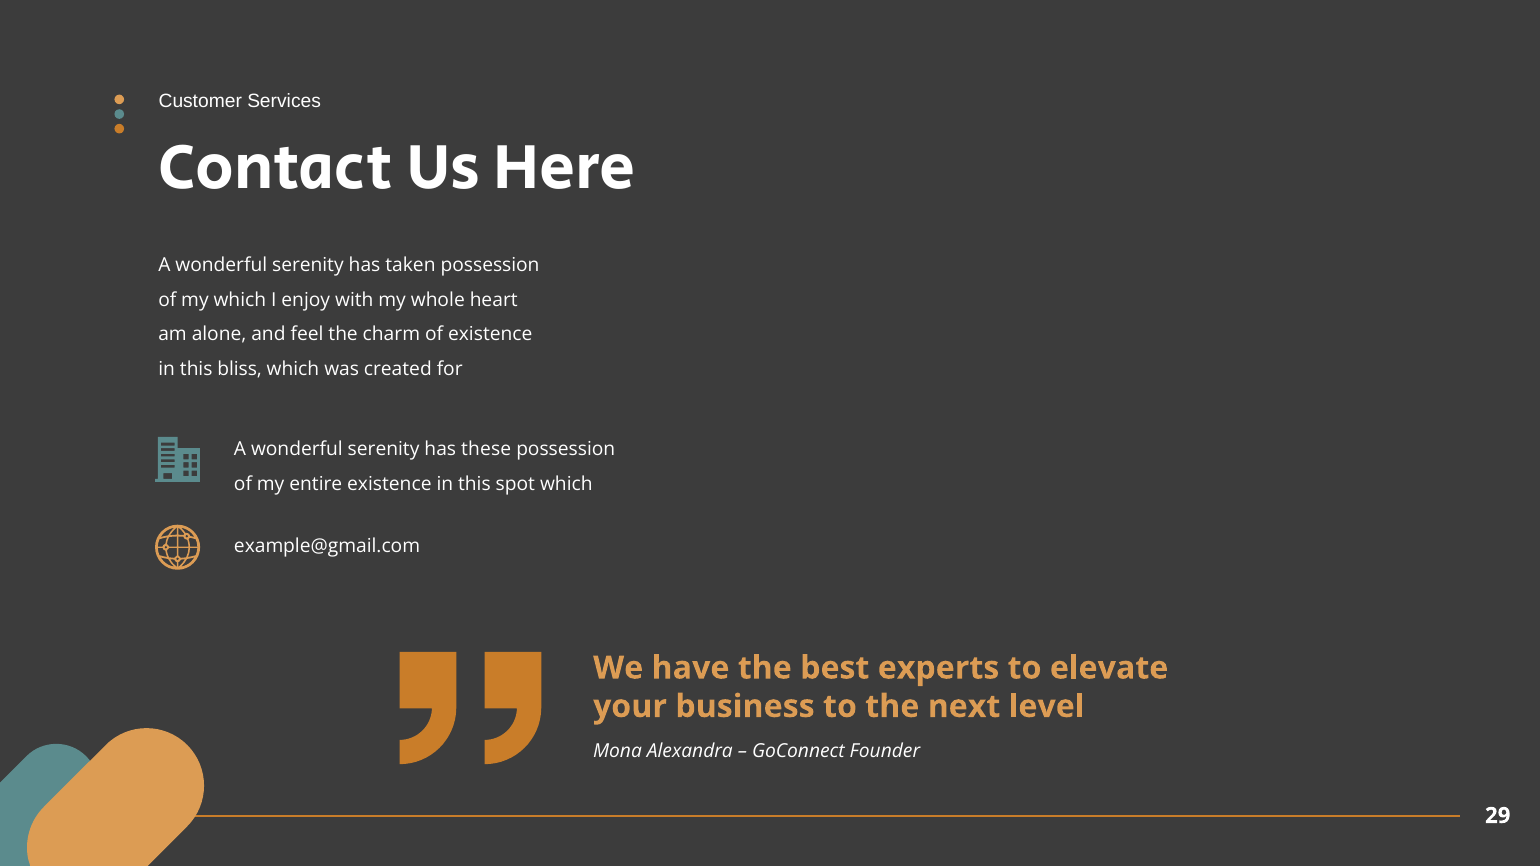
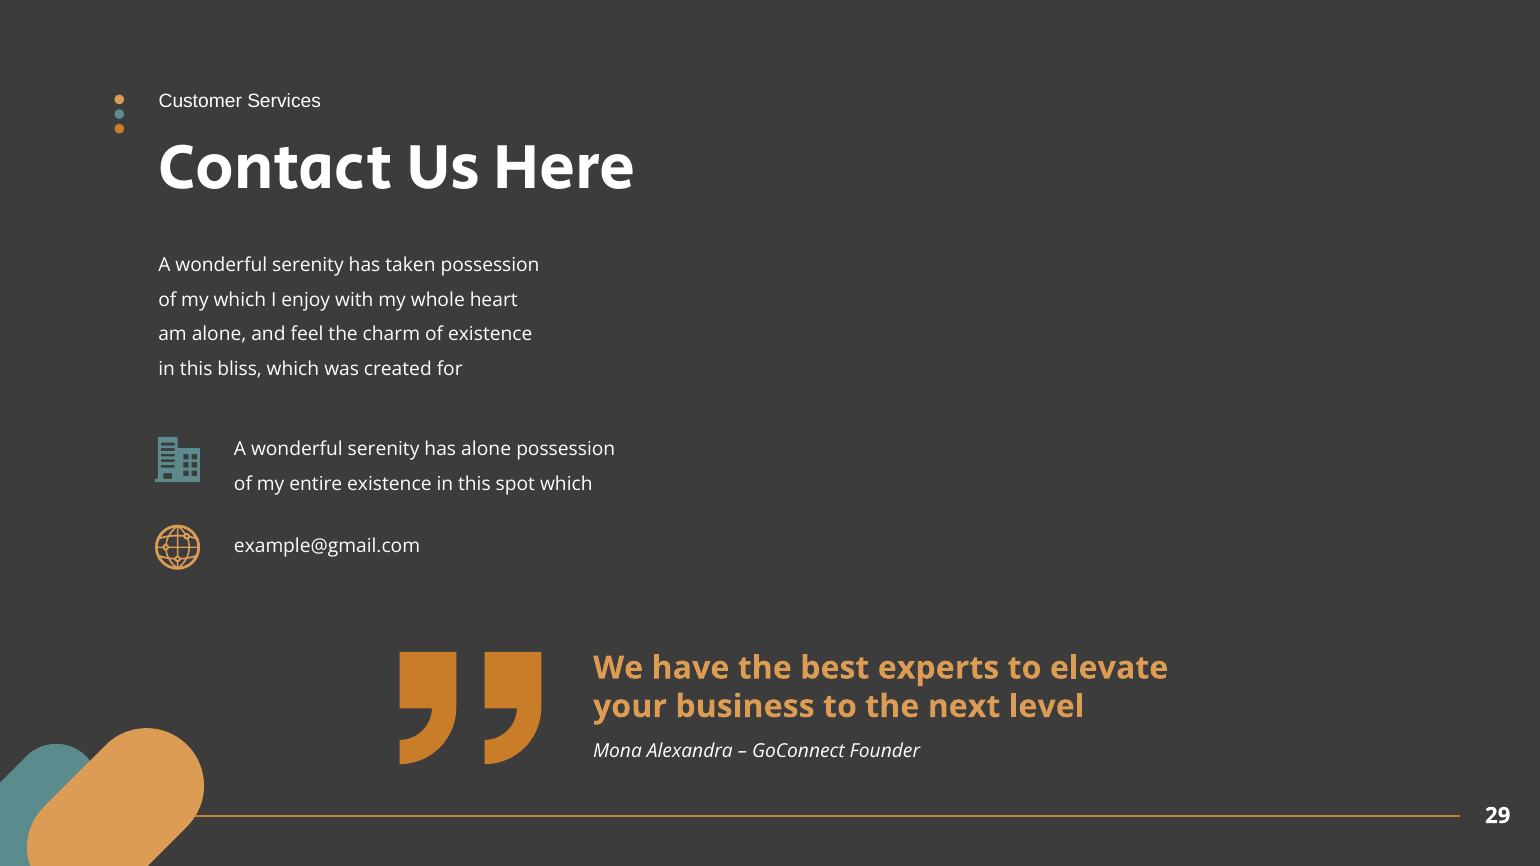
has these: these -> alone (486, 449)
